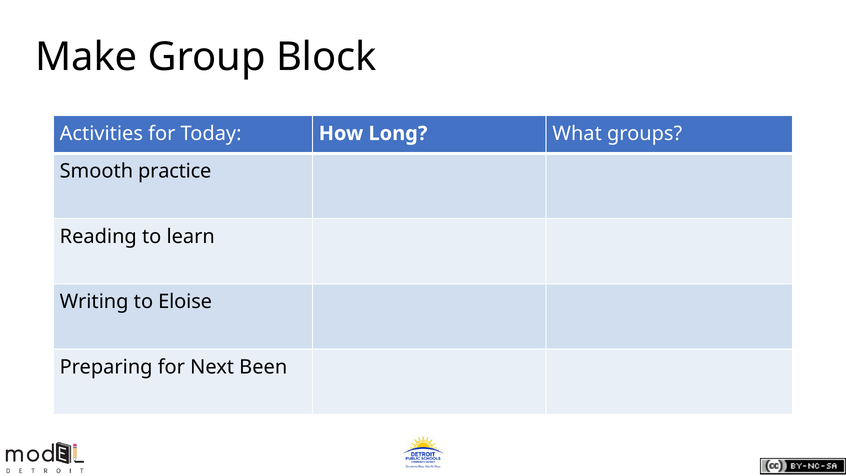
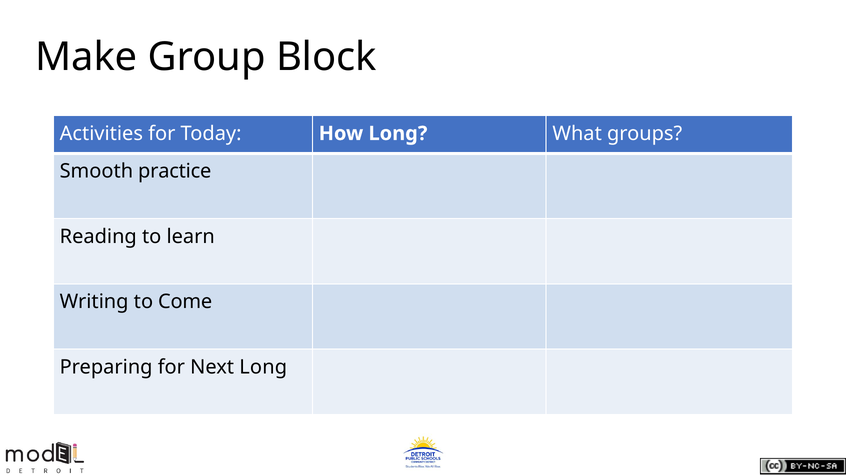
Eloise: Eloise -> Come (185, 302)
Next Been: Been -> Long (263, 367)
